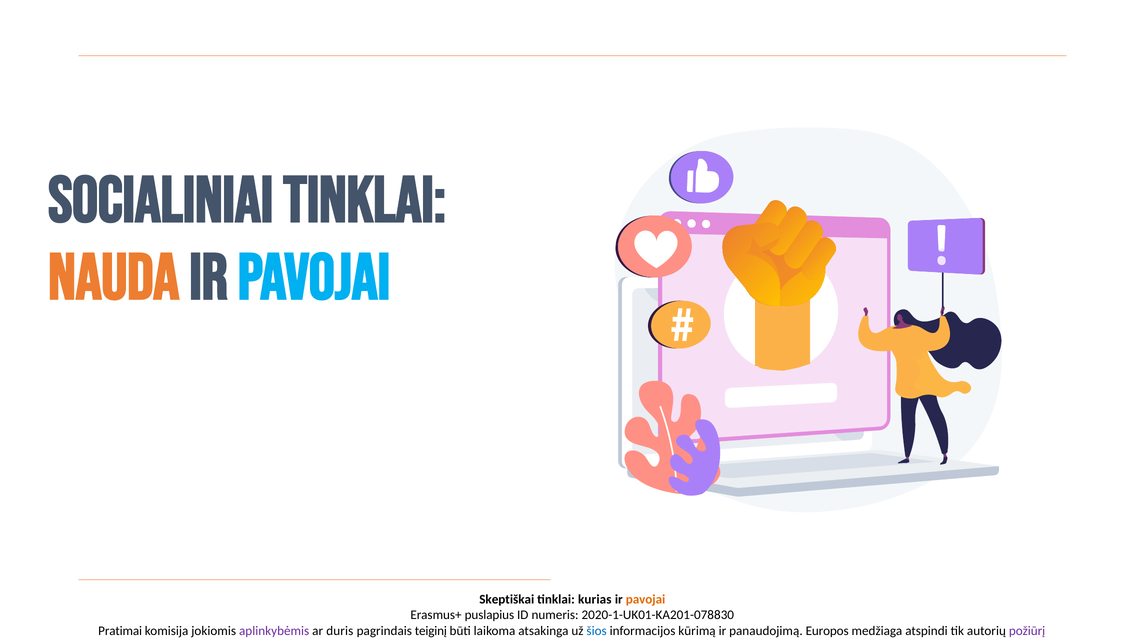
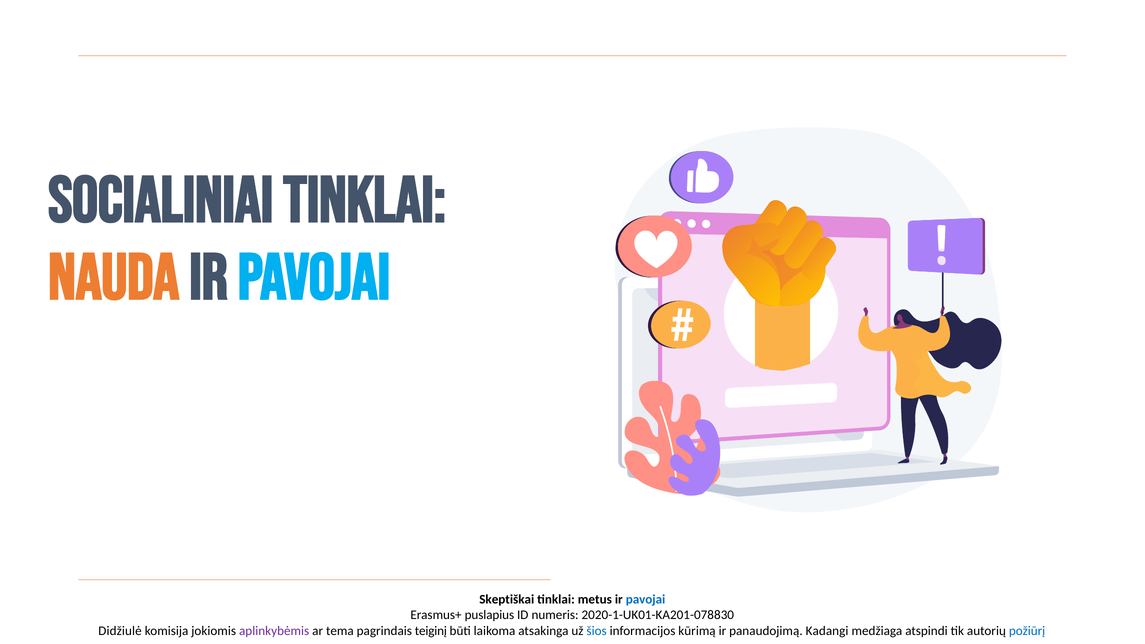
kurias: kurias -> metus (595, 599)
pavojai colour: orange -> blue (646, 599)
Pratimai: Pratimai -> Didžiulė (120, 631)
duris: duris -> tema (340, 631)
Europos: Europos -> Kadangi (827, 631)
požiūrį colour: purple -> blue (1027, 631)
